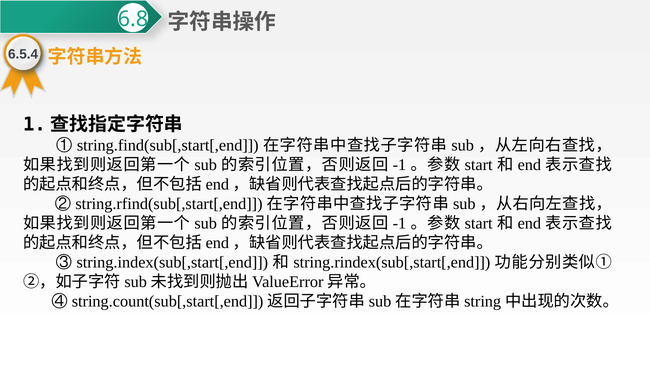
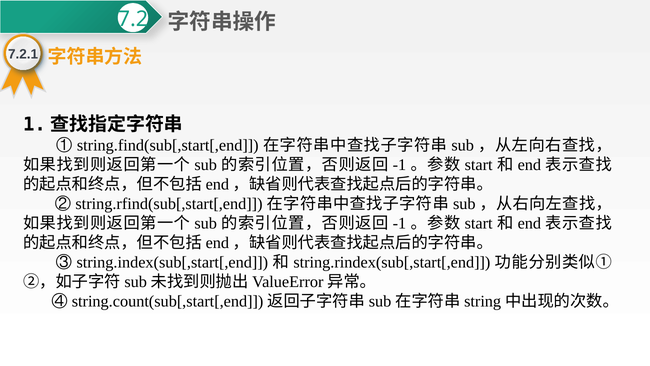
6.8: 6.8 -> 7.2 (133, 19)
6.5.4: 6.5.4 -> 7.2.1 (23, 54)
